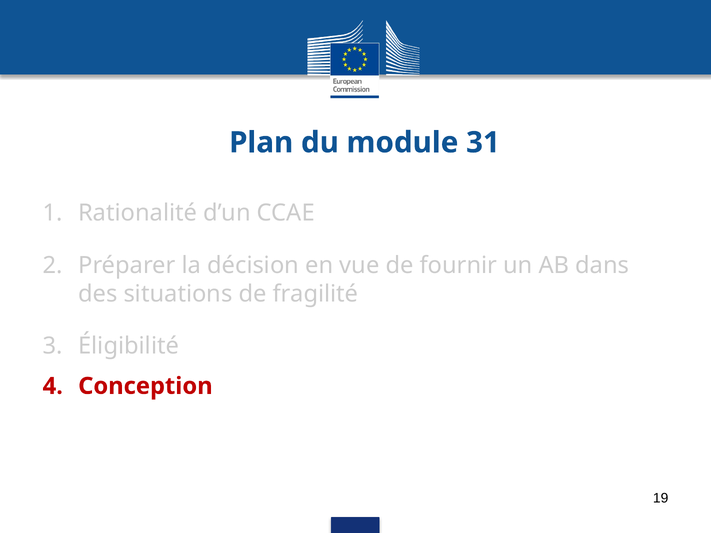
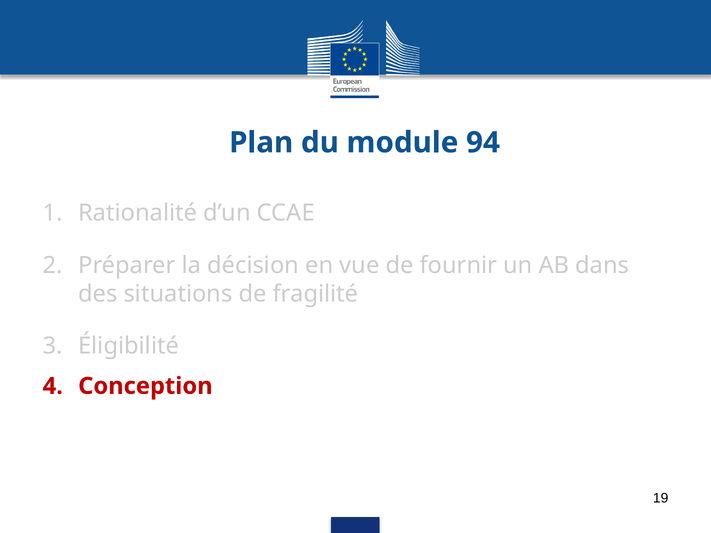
31: 31 -> 94 (483, 143)
